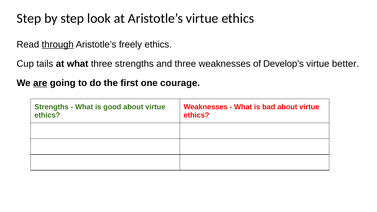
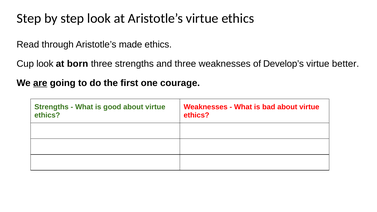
through underline: present -> none (58, 44)
freely: freely -> made (131, 44)
Cup tails: tails -> look (45, 64)
at what: what -> born (78, 64)
